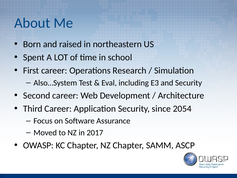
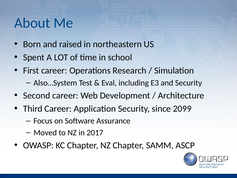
2054: 2054 -> 2099 (182, 109)
